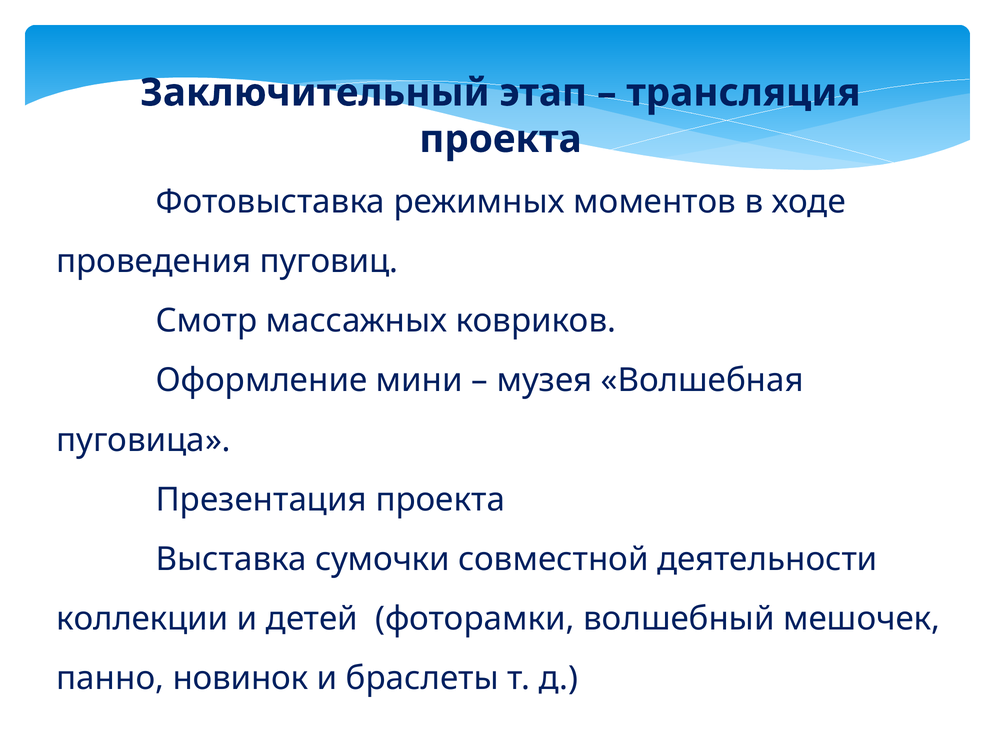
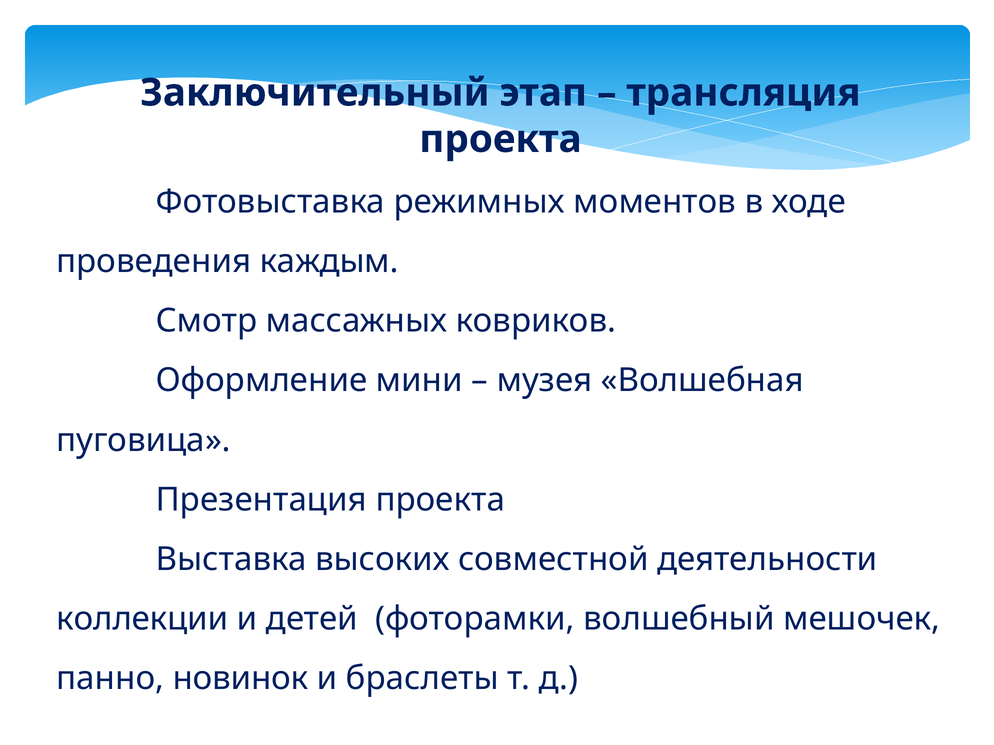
пуговиц: пуговиц -> каждым (329, 262)
сумочки: сумочки -> высоких (382, 560)
